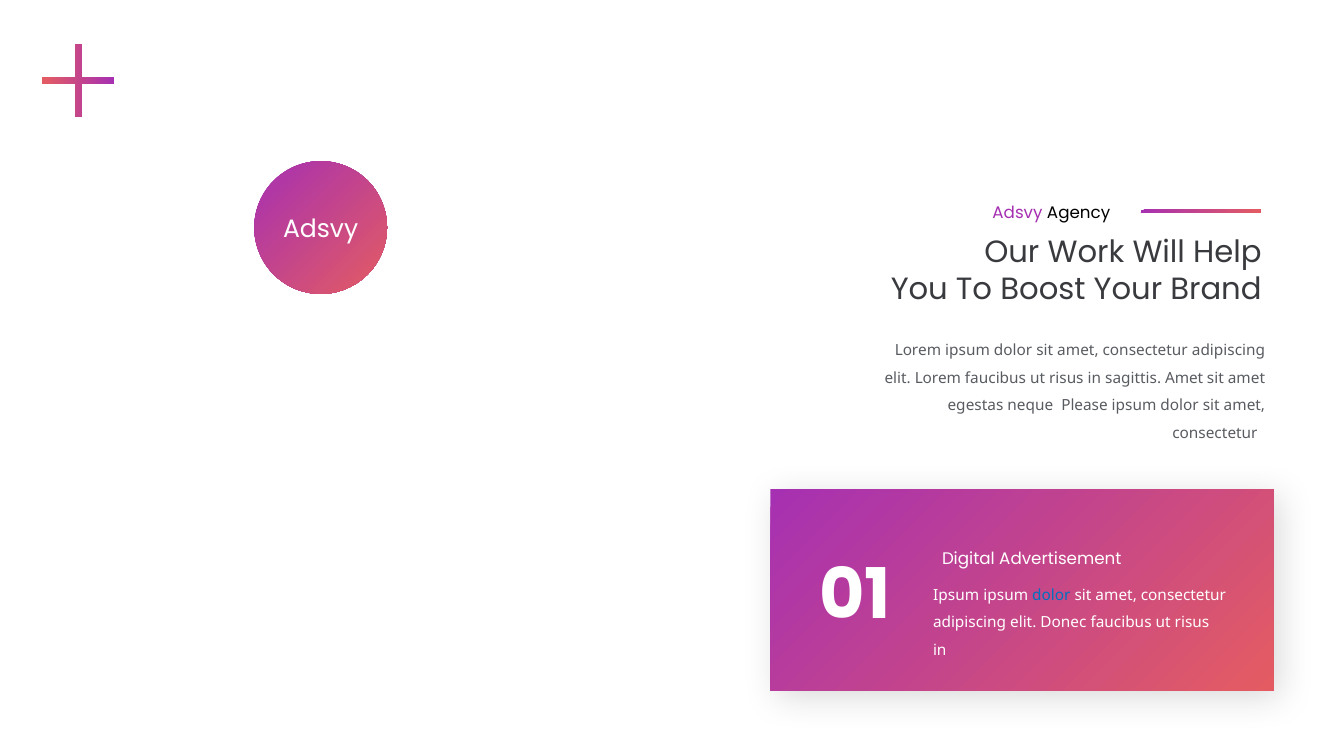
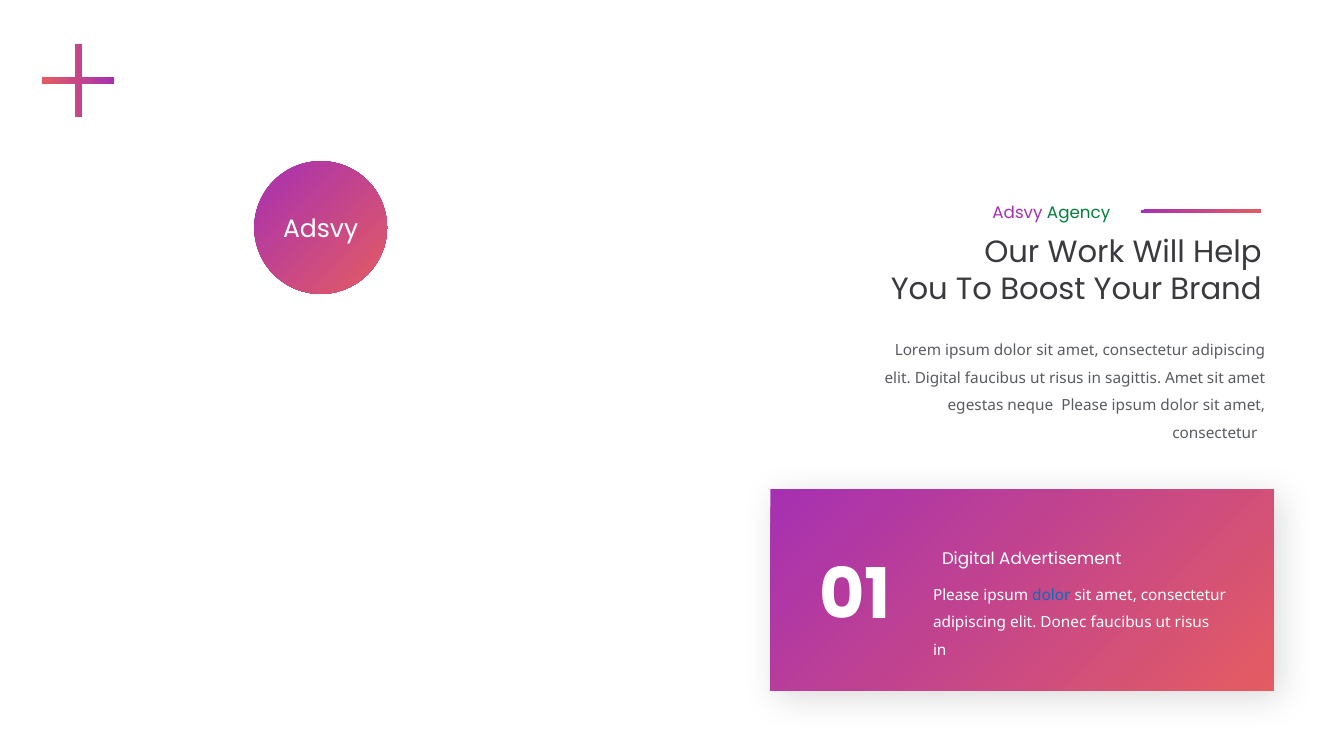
Agency colour: black -> green (1079, 213)
elit Lorem: Lorem -> Digital (938, 378)
01 Ipsum: Ipsum -> Please (956, 595)
